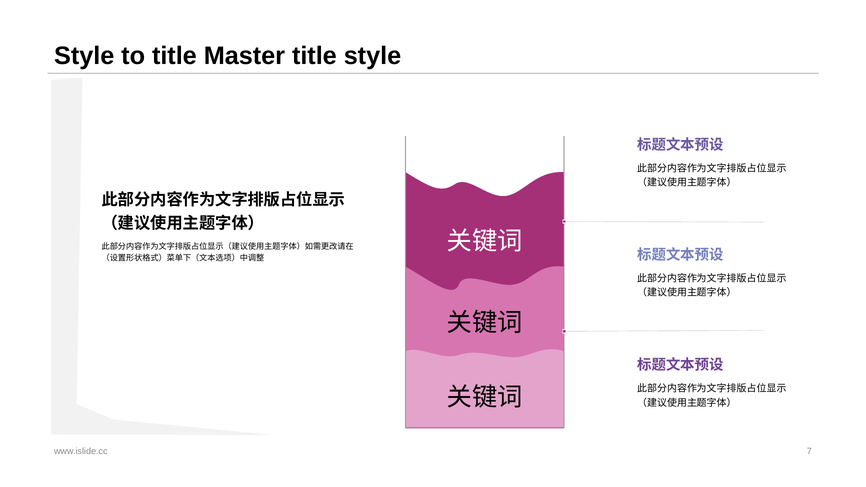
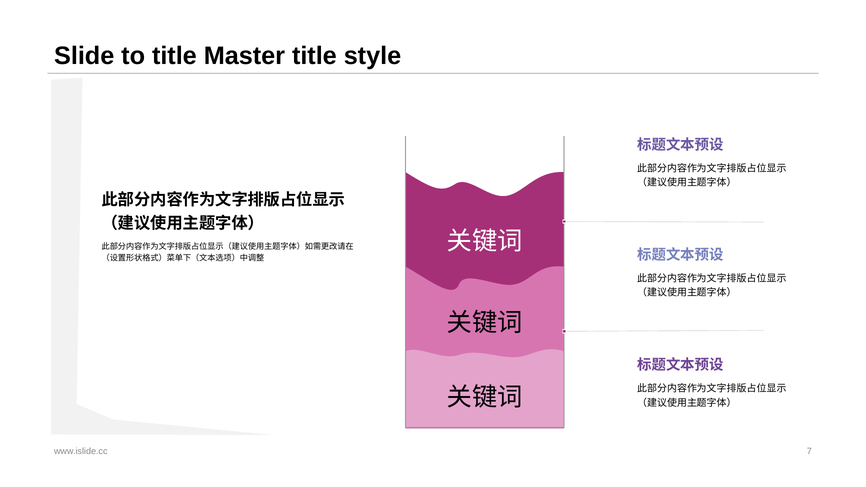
Style: Style -> Slide (84, 56)
